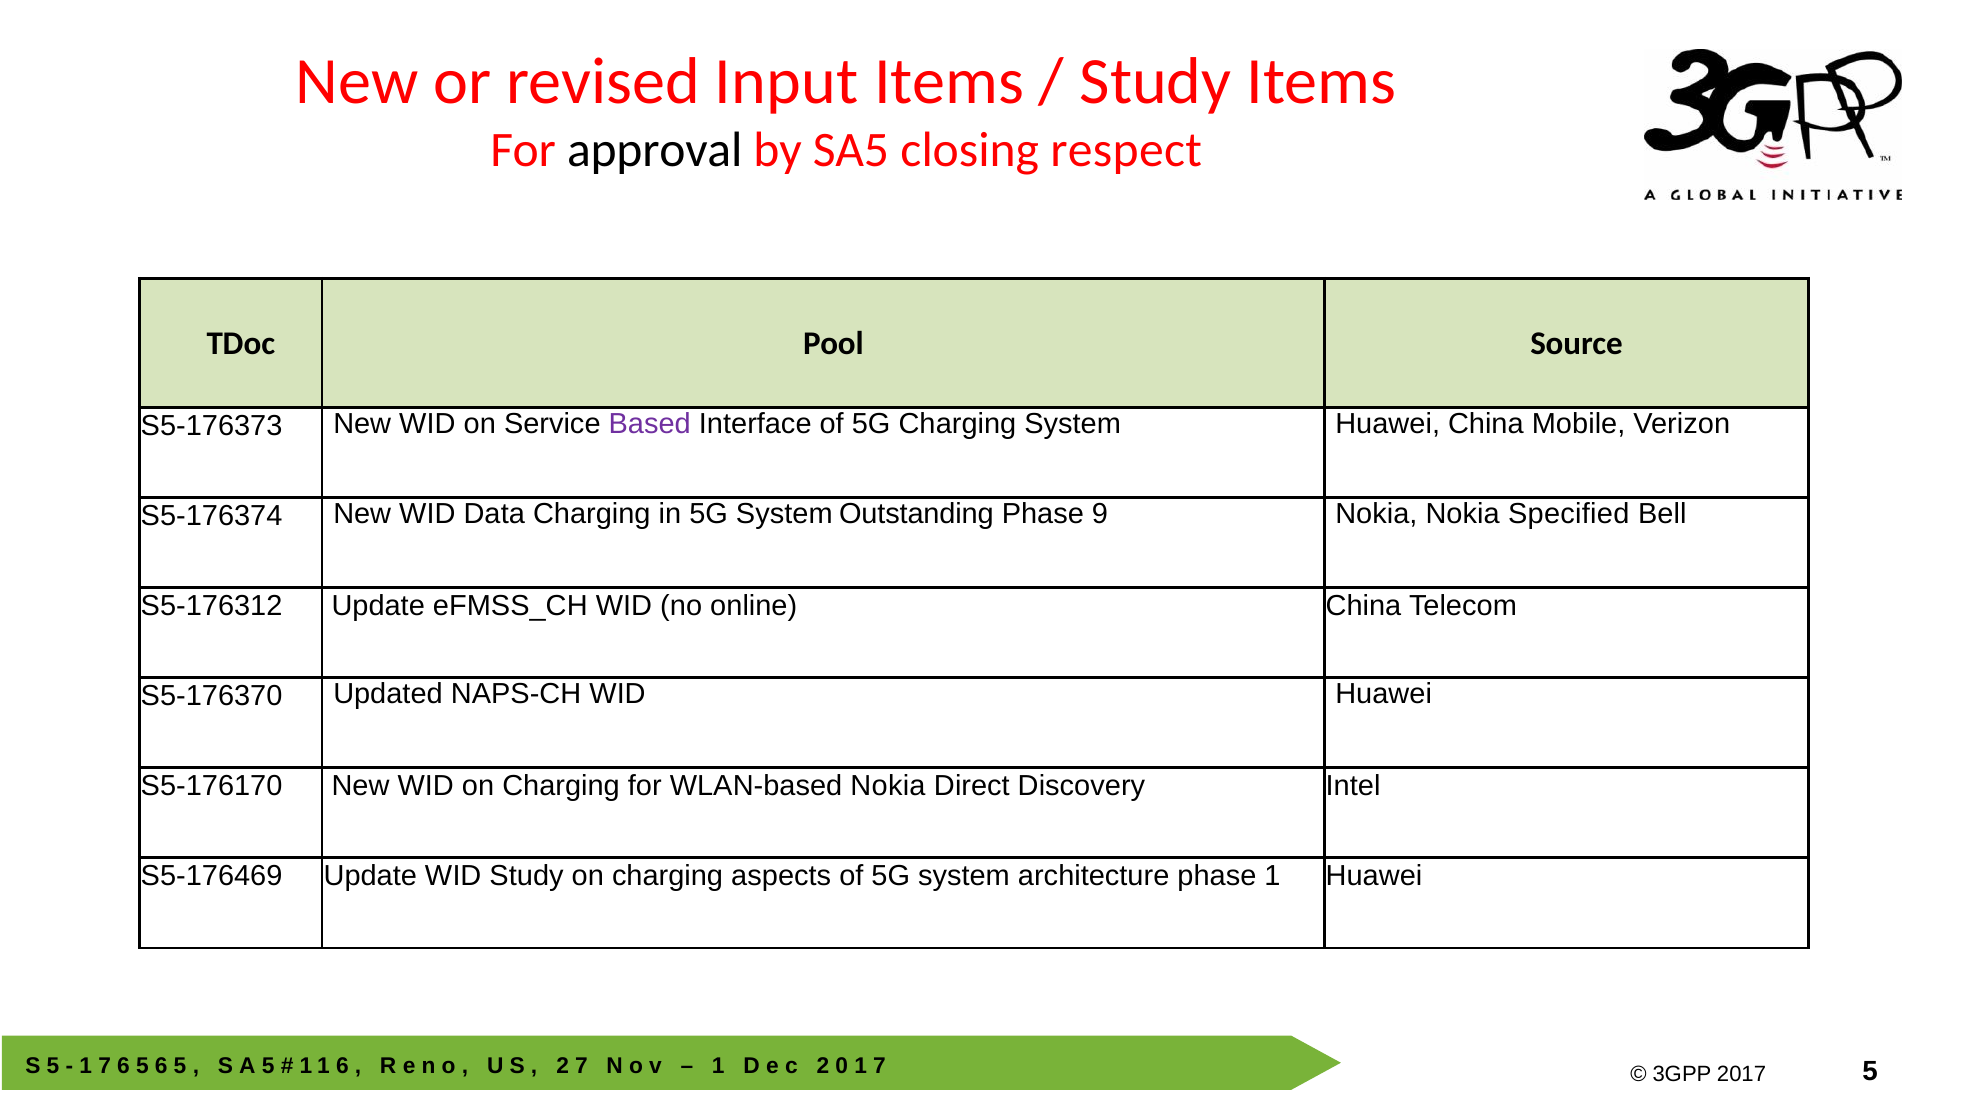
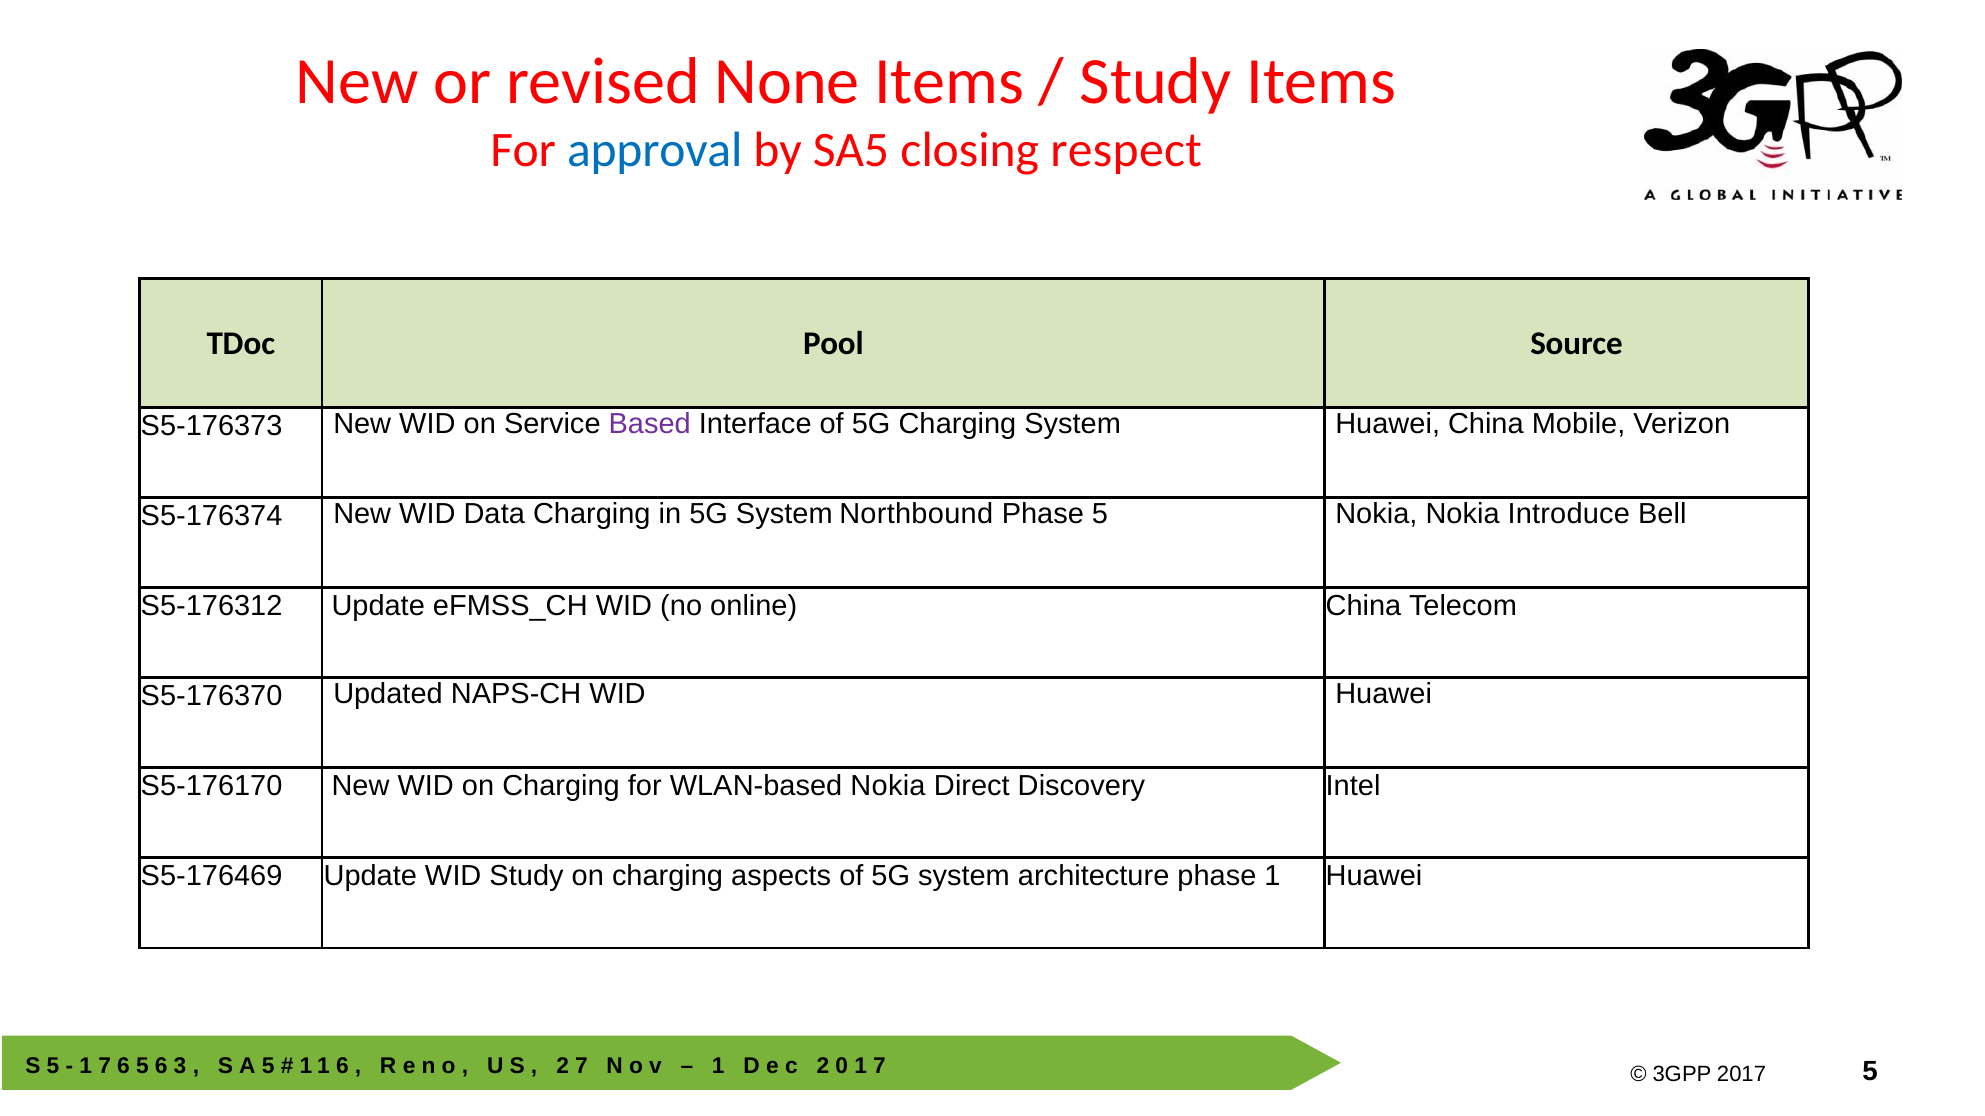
Input: Input -> None (787, 81)
approval colour: black -> blue (655, 150)
Outstanding: Outstanding -> Northbound (916, 514)
Phase 9: 9 -> 5 (1100, 514)
Specified: Specified -> Introduce (1569, 514)
5: 5 -> 3 (180, 1066)
